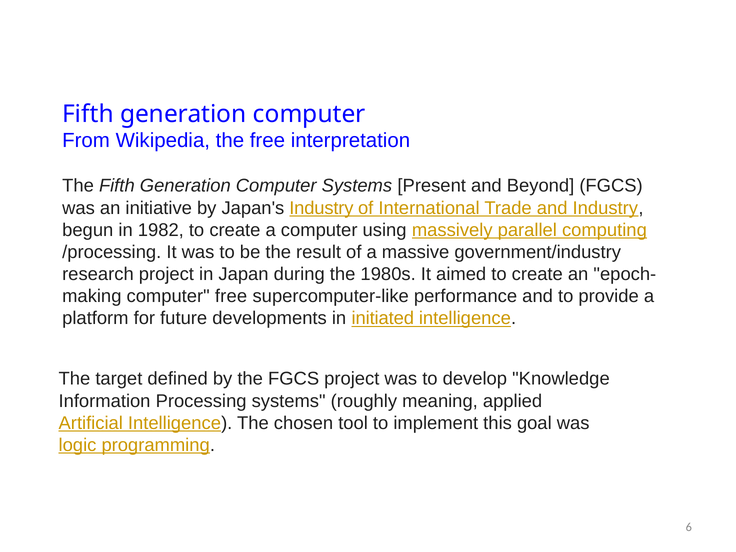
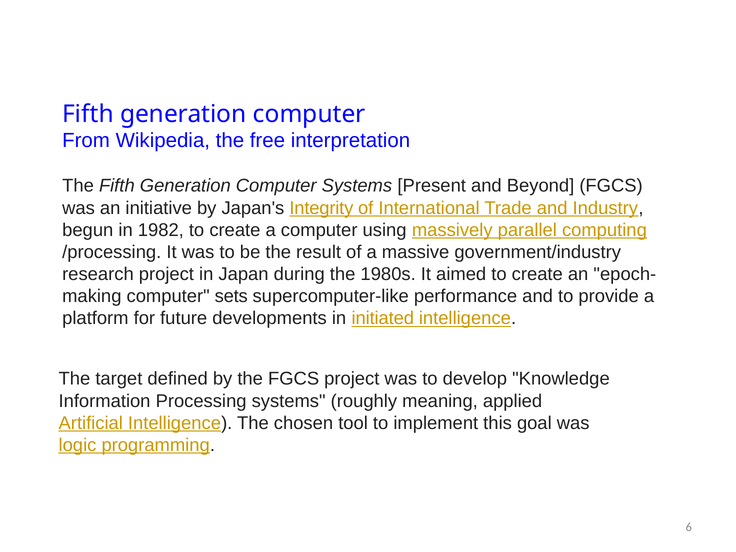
Japan's Industry: Industry -> Integrity (321, 208)
computer free: free -> sets (231, 296)
